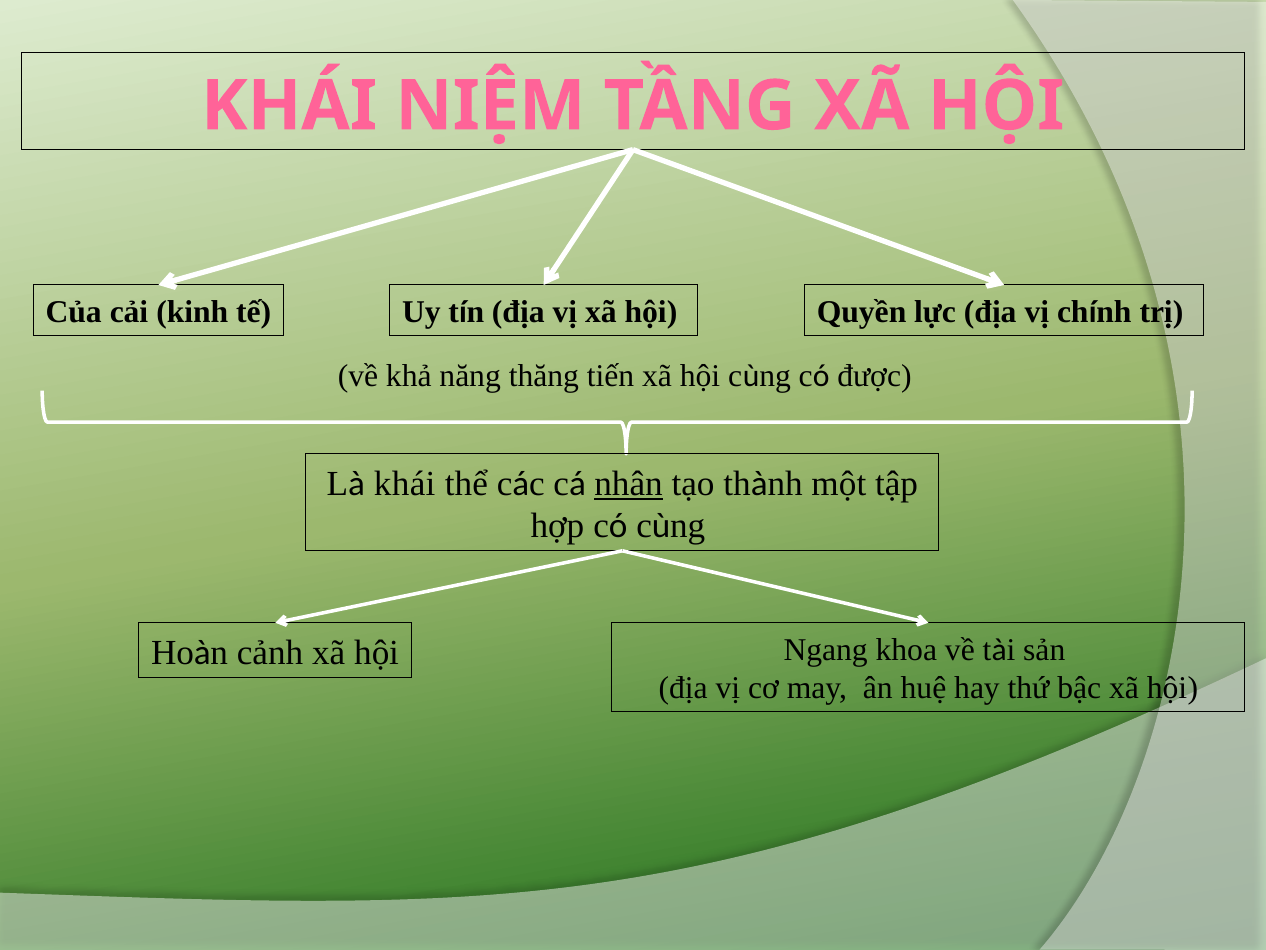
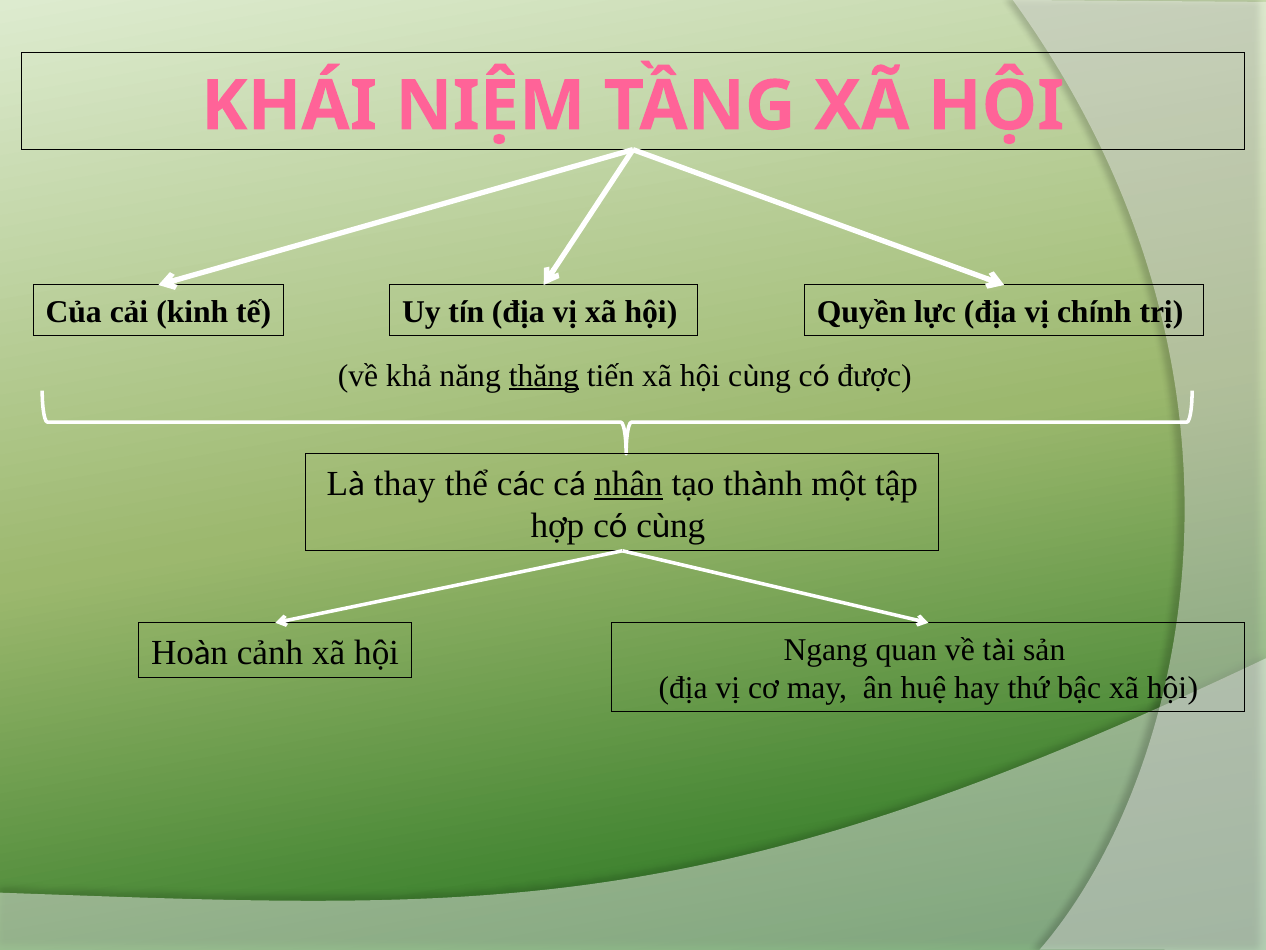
thăng underline: none -> present (544, 376)
Là khái: khái -> thay (405, 483)
khoa: khoa -> quan (906, 650)
